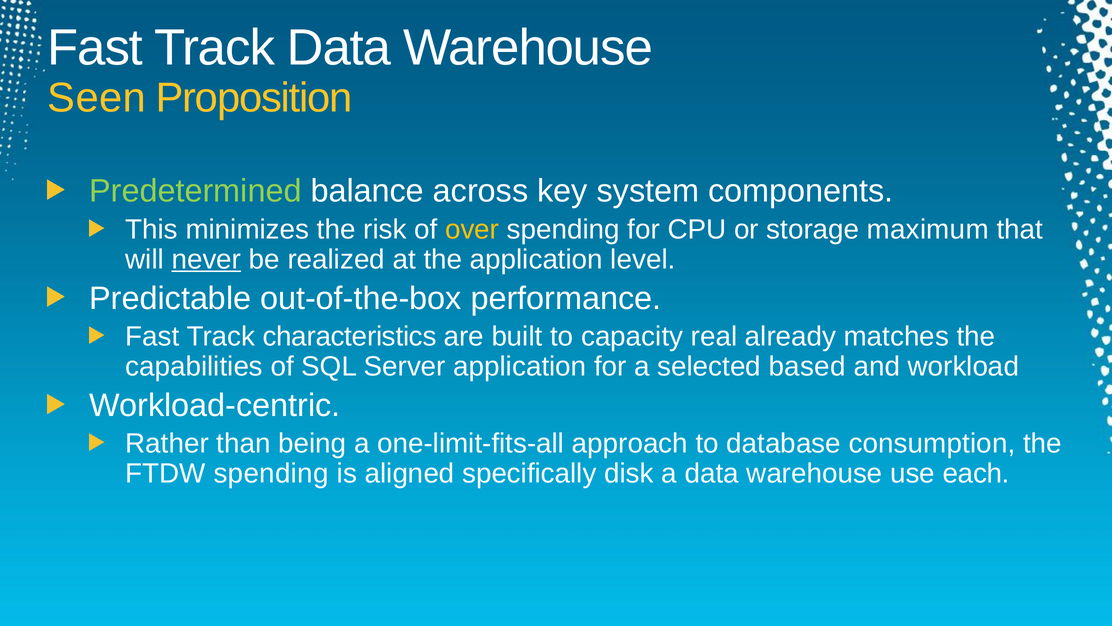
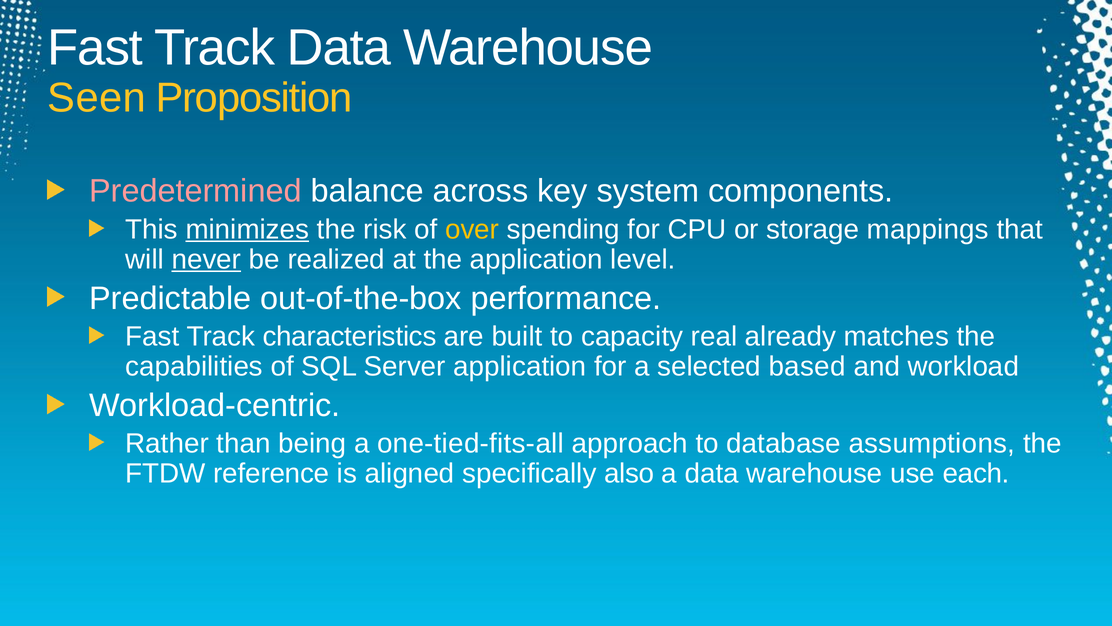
Predetermined colour: light green -> pink (196, 191)
minimizes underline: none -> present (247, 229)
maximum: maximum -> mappings (928, 229)
one-limit-fits-all: one-limit-fits-all -> one-tied-fits-all (471, 444)
consumption: consumption -> assumptions (932, 444)
FTDW spending: spending -> reference (271, 474)
disk: disk -> also (629, 474)
